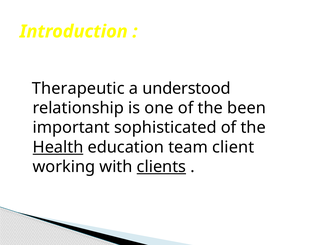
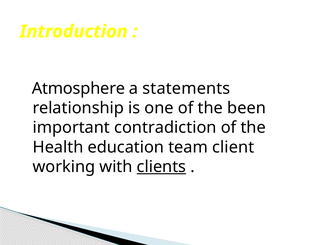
Therapeutic: Therapeutic -> Atmosphere (78, 88)
understood: understood -> statements (186, 88)
sophisticated: sophisticated -> contradiction (165, 128)
Health underline: present -> none (58, 147)
